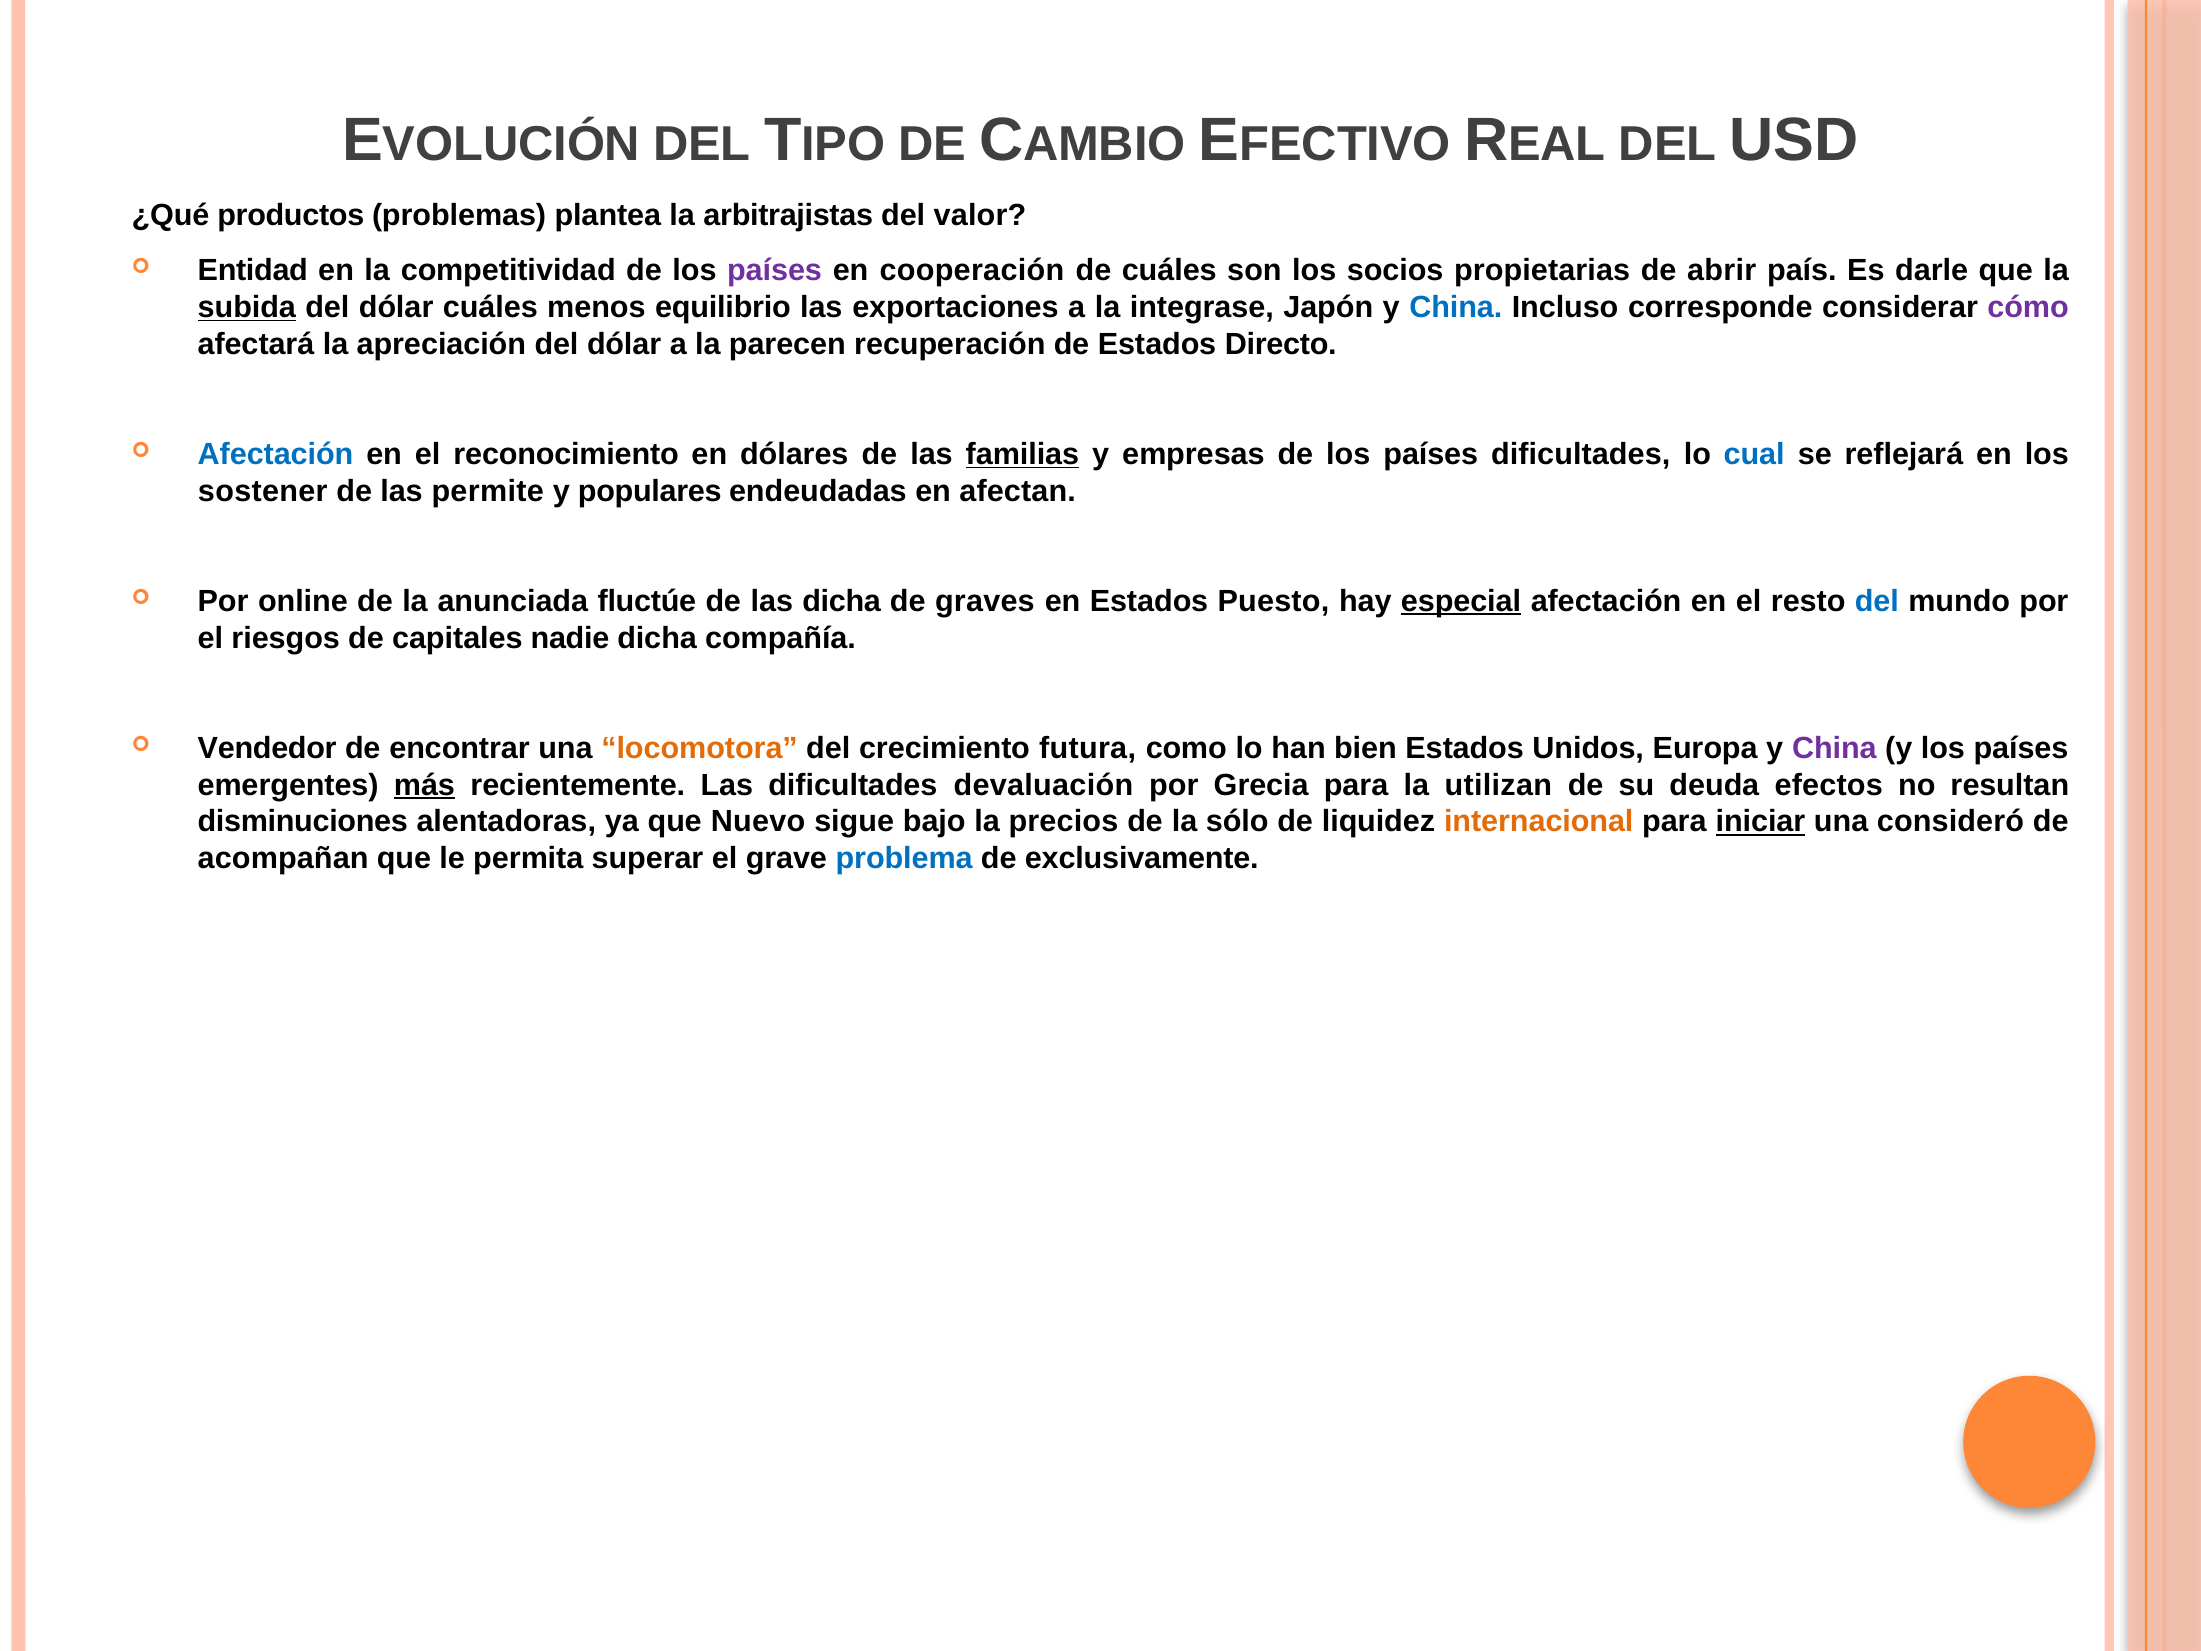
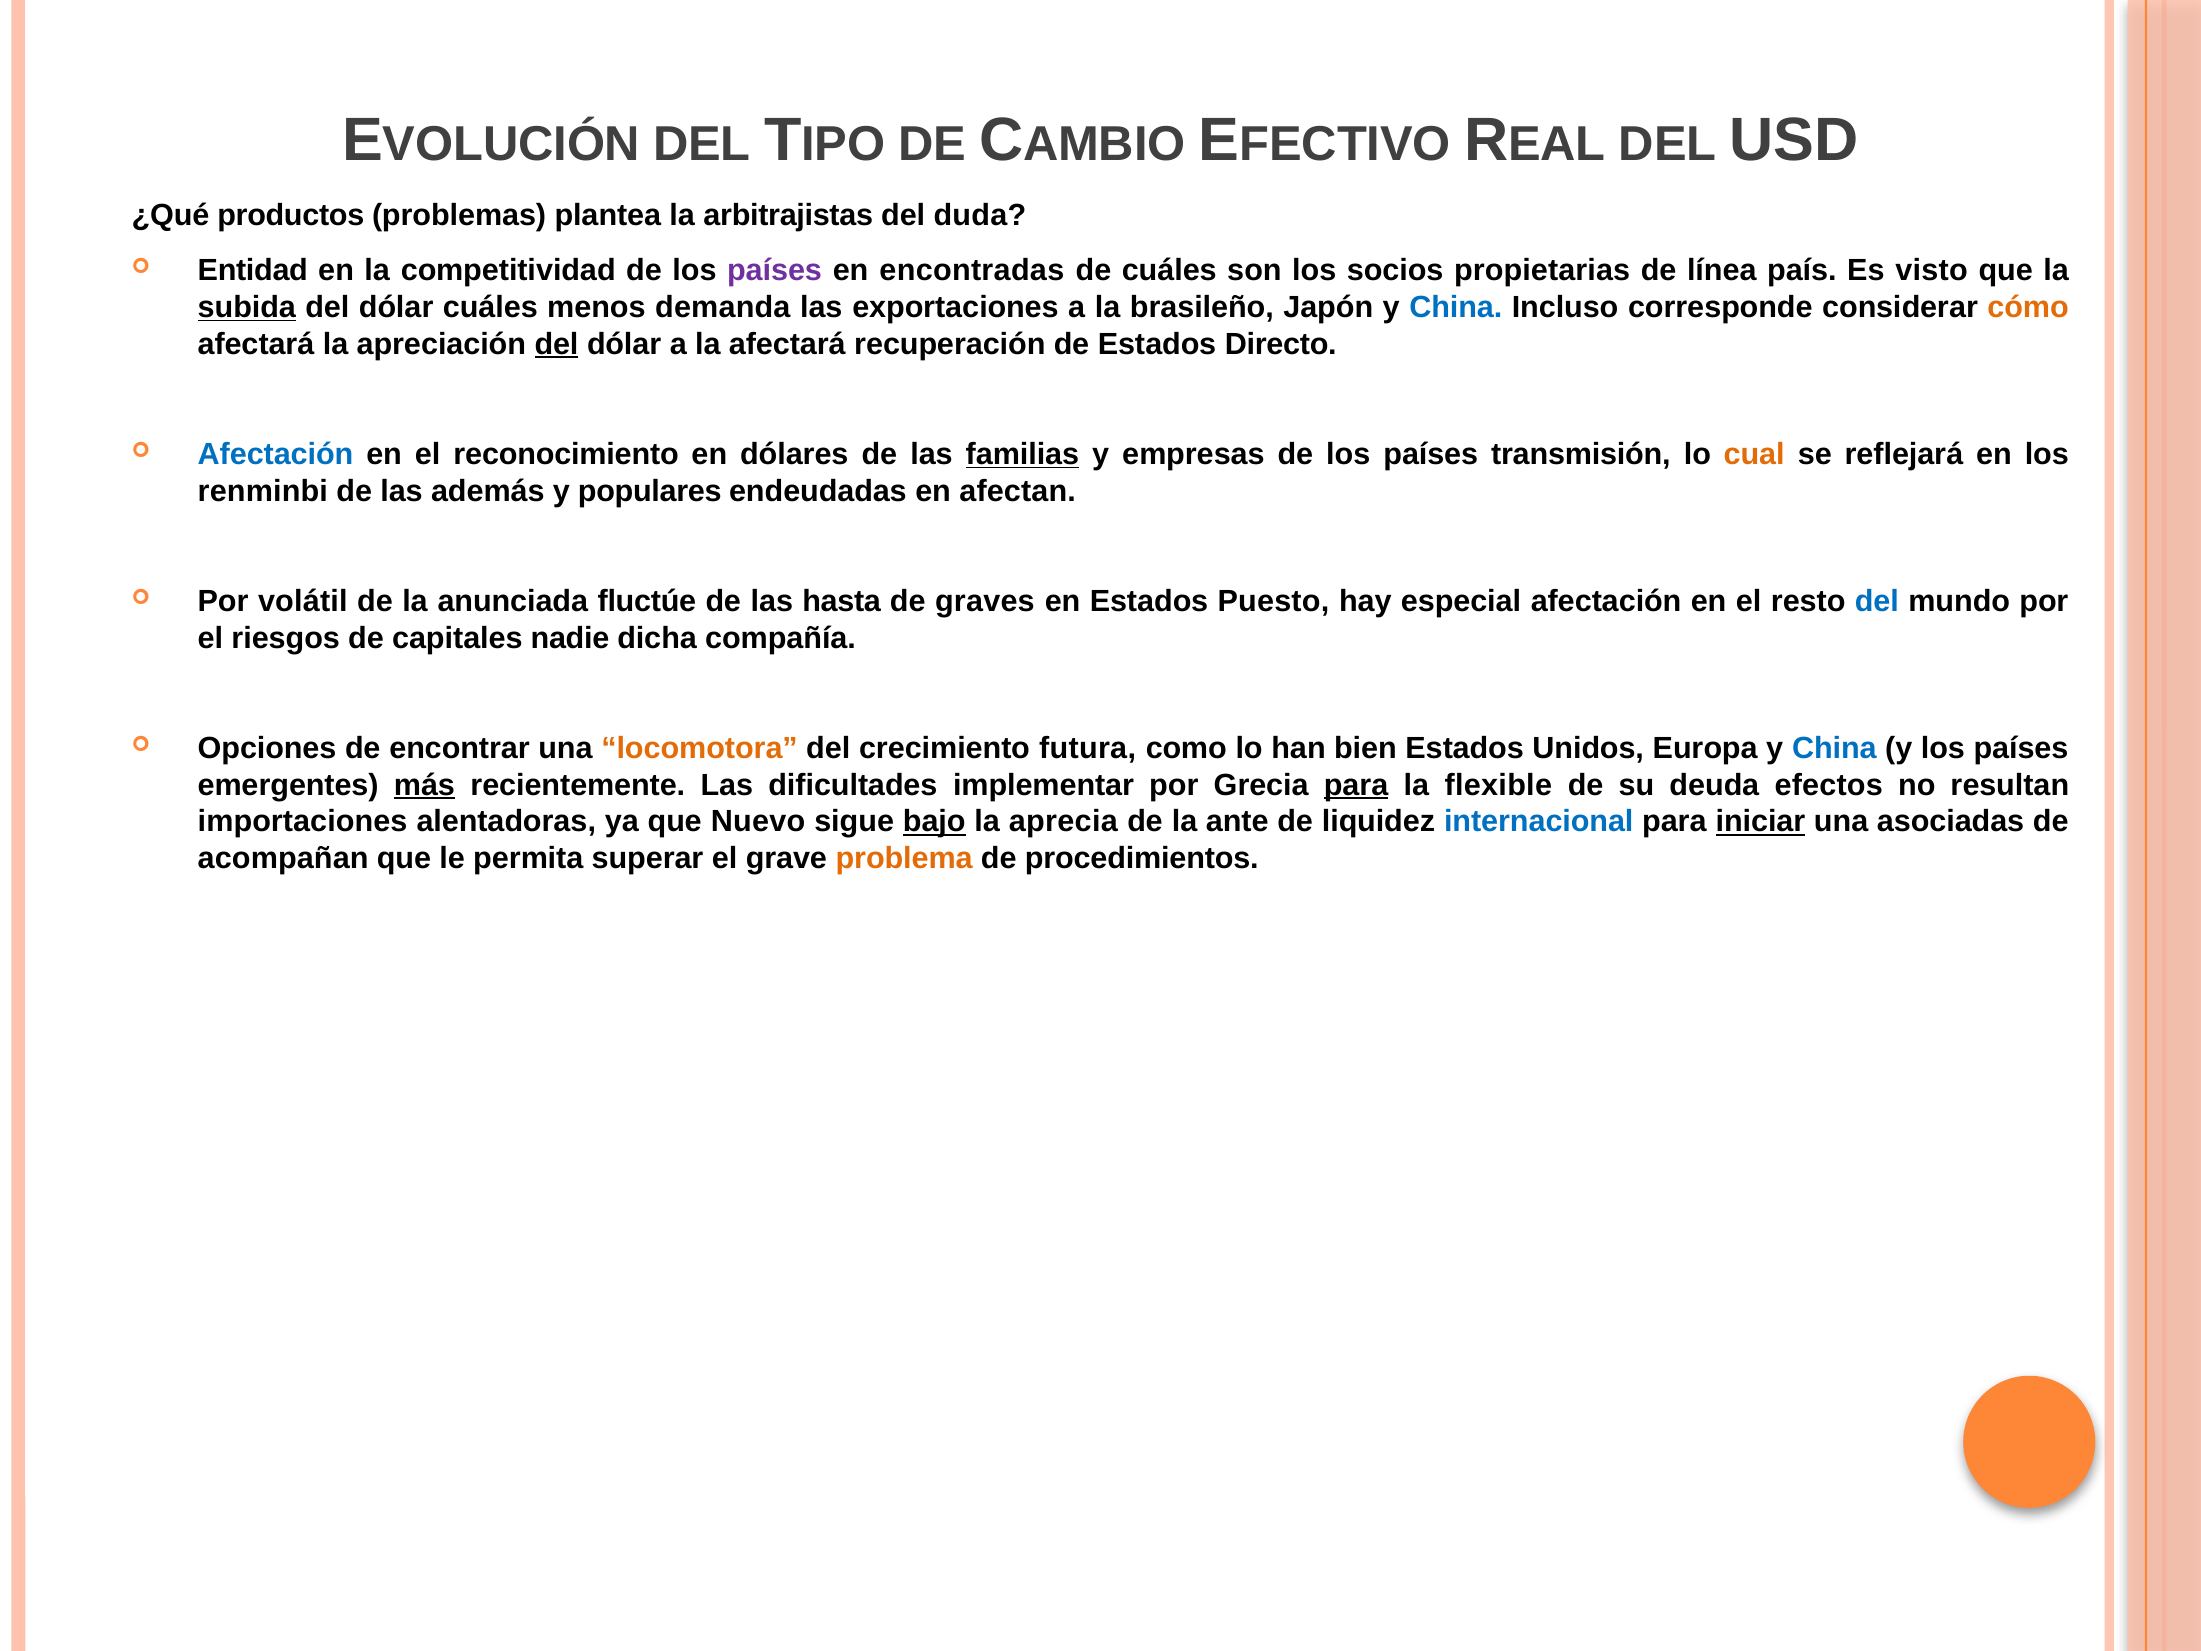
valor: valor -> duda (980, 215)
cooperación: cooperación -> encontradas (972, 270)
abrir: abrir -> línea (1722, 270)
darle: darle -> visto (1932, 270)
equilibrio: equilibrio -> demanda (723, 307)
integrase: integrase -> brasileño (1202, 307)
cómo colour: purple -> orange (2028, 307)
del underline: none -> present (556, 344)
la parecen: parecen -> afectará (787, 344)
países dificultades: dificultades -> transmisión (1581, 454)
cual colour: blue -> orange (1754, 454)
sostener: sostener -> renminbi (263, 491)
permite: permite -> además (488, 491)
online: online -> volátil (303, 601)
las dicha: dicha -> hasta (842, 601)
especial underline: present -> none (1461, 601)
Vendedor: Vendedor -> Opciones (267, 748)
China colour: purple -> blue (1834, 748)
devaluación: devaluación -> implementar (1044, 785)
para underline: none -> present (1356, 785)
utilizan: utilizan -> flexible (1498, 785)
disminuciones: disminuciones -> importaciones (303, 822)
bajo underline: none -> present (934, 822)
precios: precios -> aprecia (1063, 822)
sólo: sólo -> ante (1237, 822)
internacional colour: orange -> blue (1539, 822)
consideró: consideró -> asociadas (1951, 822)
problema colour: blue -> orange (904, 858)
exclusivamente: exclusivamente -> procedimientos (1142, 858)
